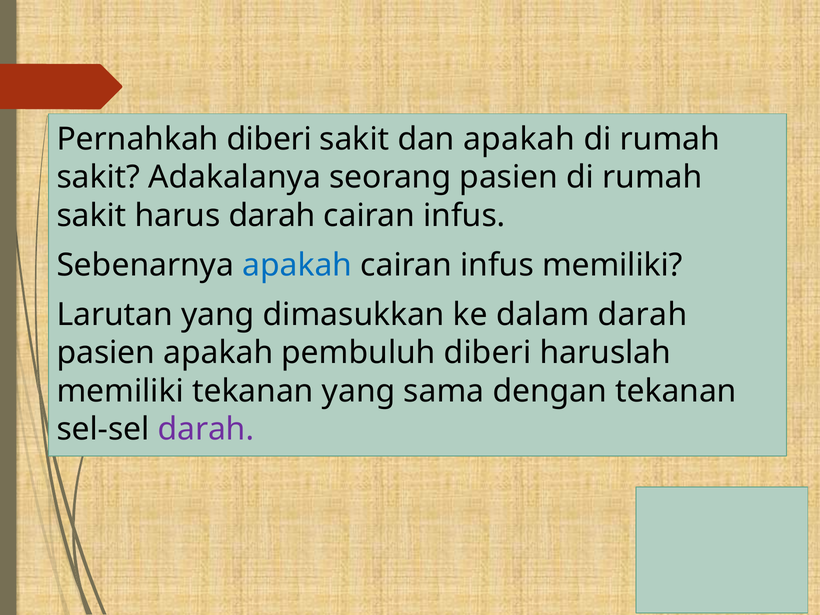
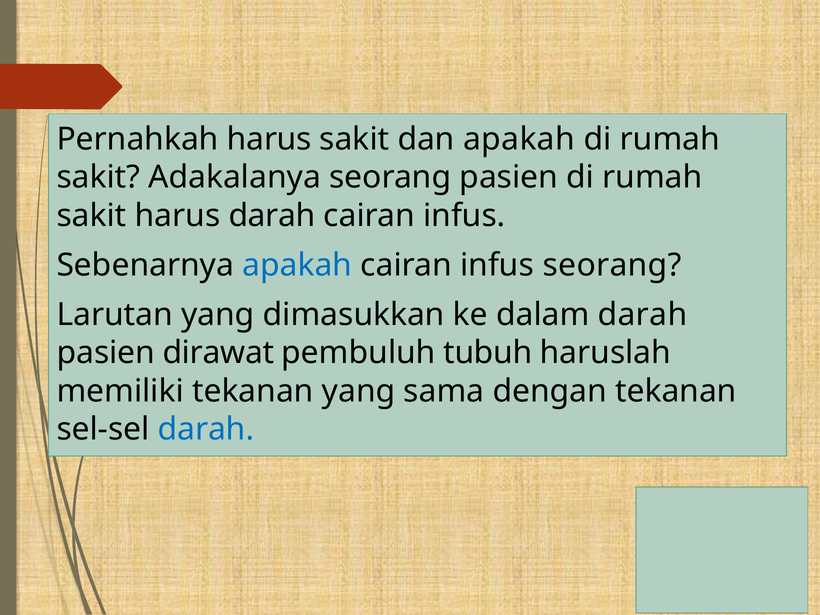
Pernahkah diberi: diberi -> harus (269, 139)
infus memiliki: memiliki -> seorang (612, 265)
pasien apakah: apakah -> dirawat (218, 353)
pembuluh diberi: diberi -> tubuh (488, 353)
darah colour: purple -> blue (206, 429)
